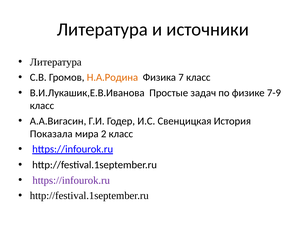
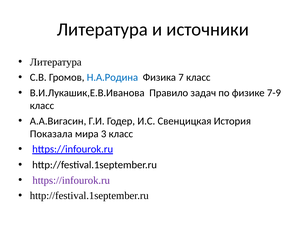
Н.А.Родина colour: orange -> blue (112, 78)
Простые: Простые -> Правило (169, 93)
2: 2 -> 3 (104, 134)
